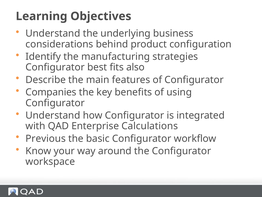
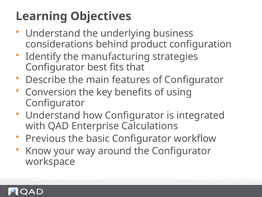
also: also -> that (135, 67)
Companies: Companies -> Conversion (51, 92)
